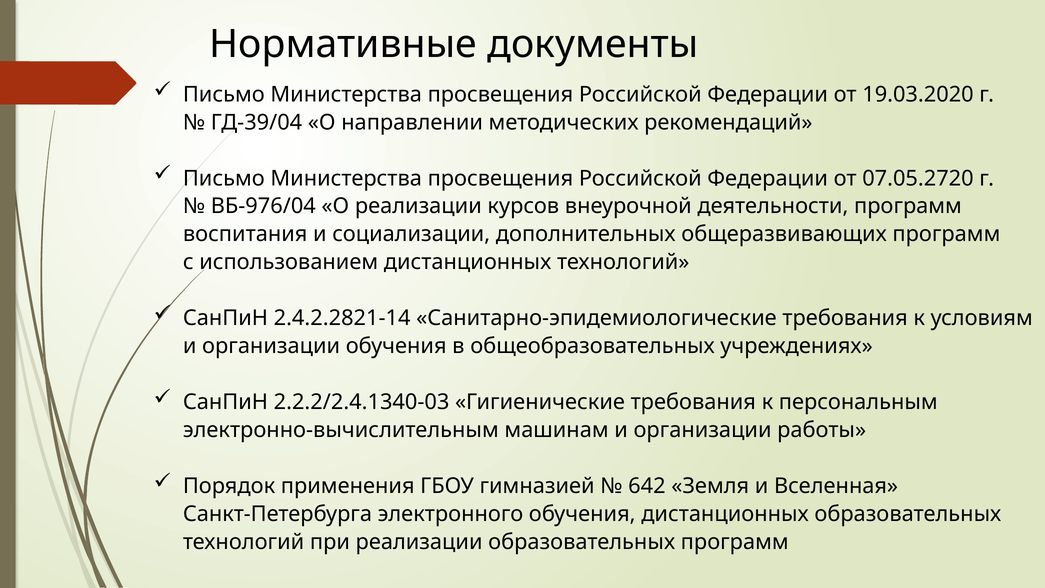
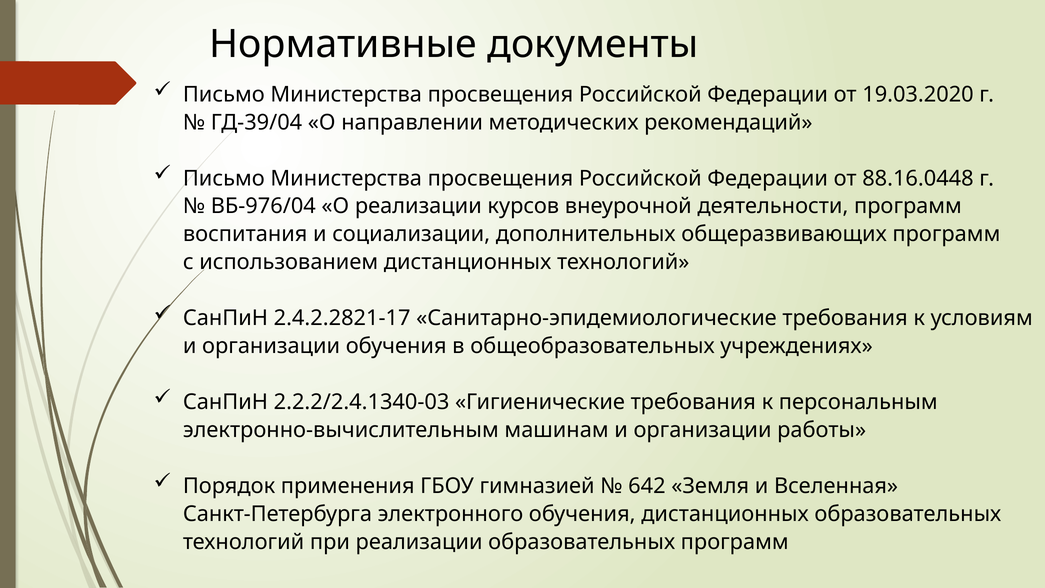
07.05.2720: 07.05.2720 -> 88.16.0448 (918, 178)
2.4.2.2821-14: 2.4.2.2821-14 -> 2.4.2.2821-17 (342, 318)
